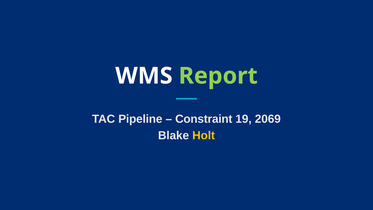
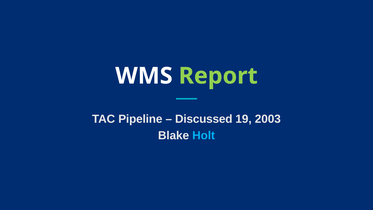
Constraint: Constraint -> Discussed (204, 119)
2069: 2069 -> 2003 (268, 119)
Holt colour: yellow -> light blue (204, 135)
